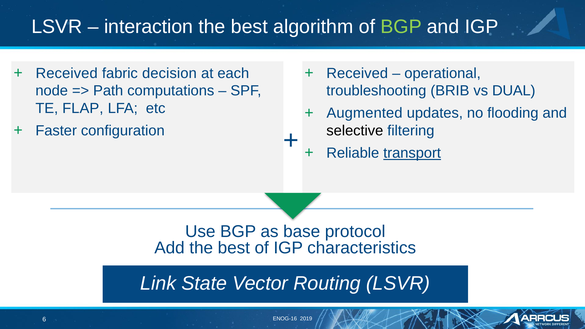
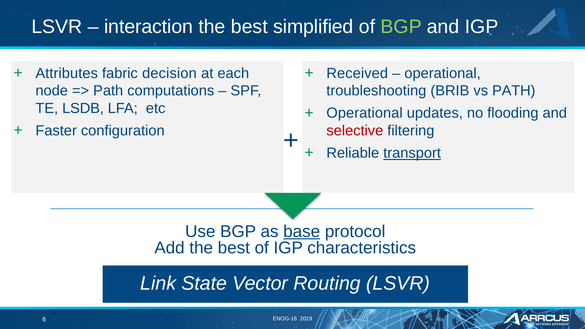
algorithm: algorithm -> simplified (313, 27)
Received: Received -> Attributes (67, 73)
vs DUAL: DUAL -> PATH (514, 91)
FLAP: FLAP -> LSDB (83, 108)
Augmented: Augmented -> Operational (365, 113)
selective colour: black -> red (355, 131)
base underline: none -> present (302, 232)
